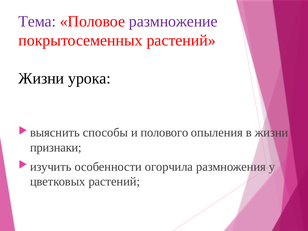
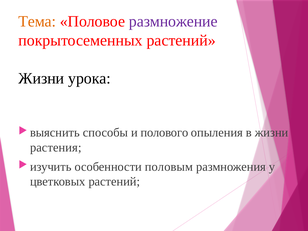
Тема colour: purple -> orange (37, 21)
признаки: признаки -> растения (56, 148)
огорчила: огорчила -> половым (169, 167)
